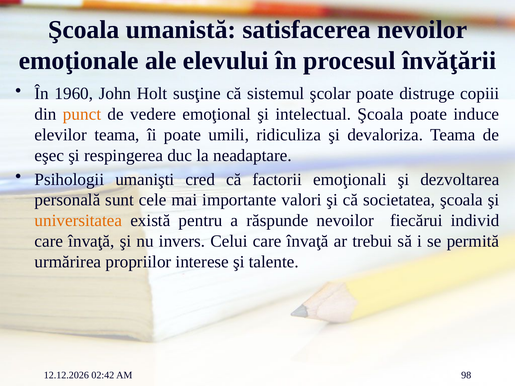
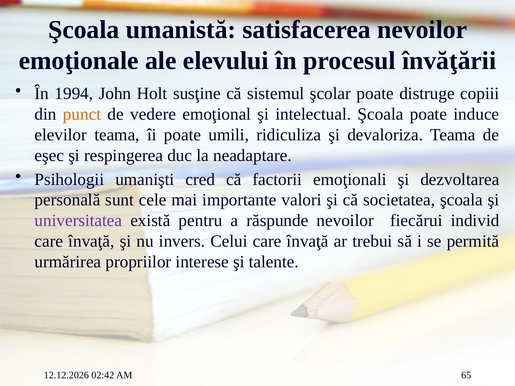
1960: 1960 -> 1994 (74, 94)
universitatea colour: orange -> purple (78, 221)
98: 98 -> 65 (466, 375)
